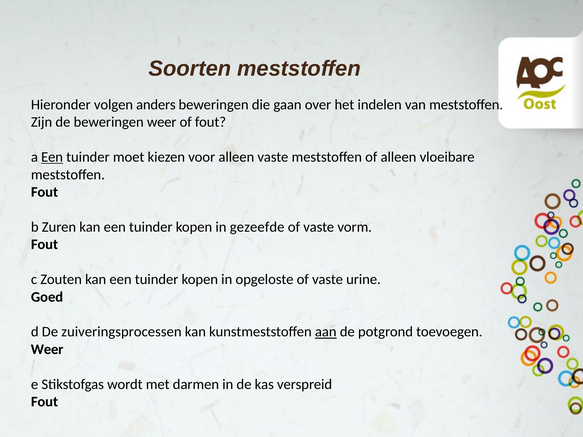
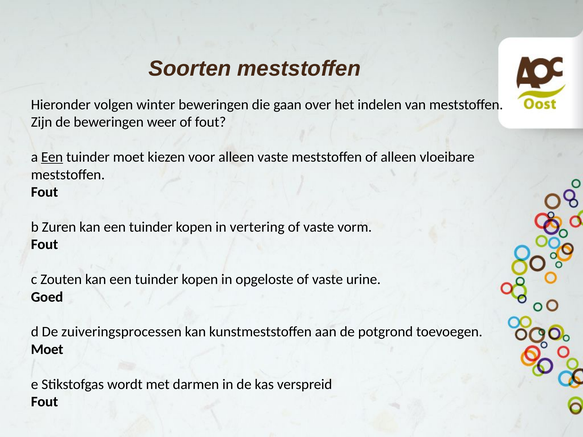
anders: anders -> winter (156, 105)
gezeefde: gezeefde -> vertering (257, 227)
aan underline: present -> none (326, 332)
Weer: Weer -> Moet (47, 350)
